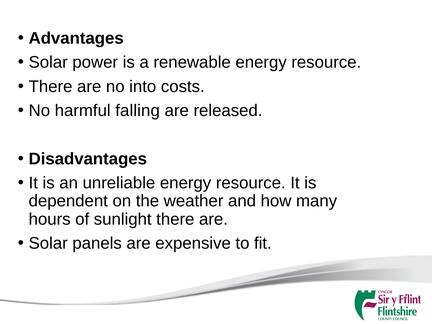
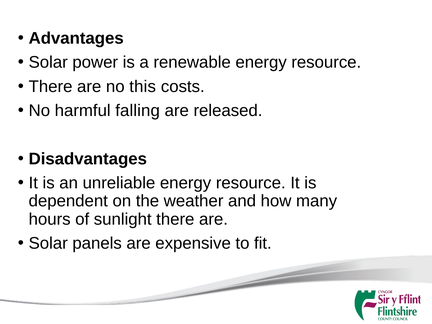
into: into -> this (143, 87)
